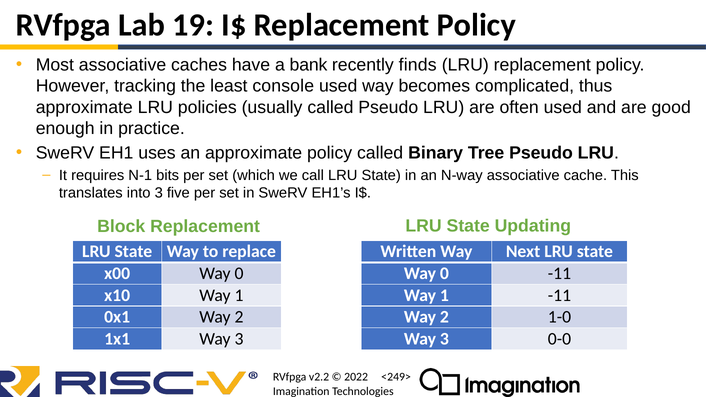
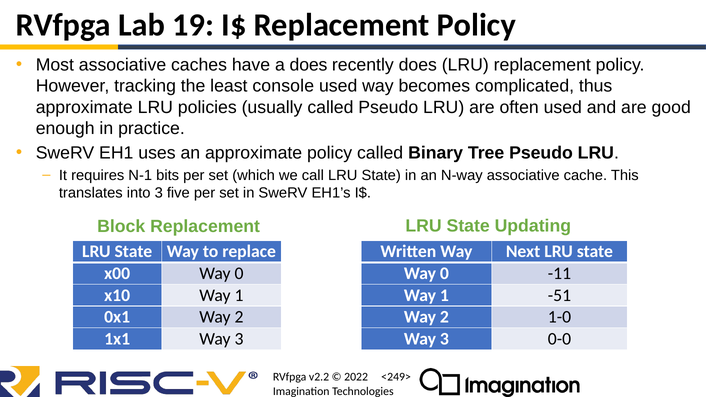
a bank: bank -> does (308, 65)
recently finds: finds -> does (418, 65)
1 -11: -11 -> -51 (559, 295)
